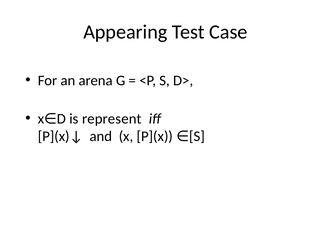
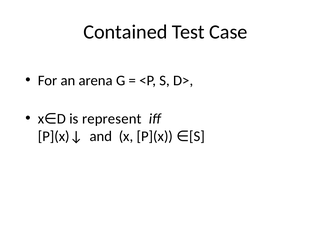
Appearing: Appearing -> Contained (125, 32)
